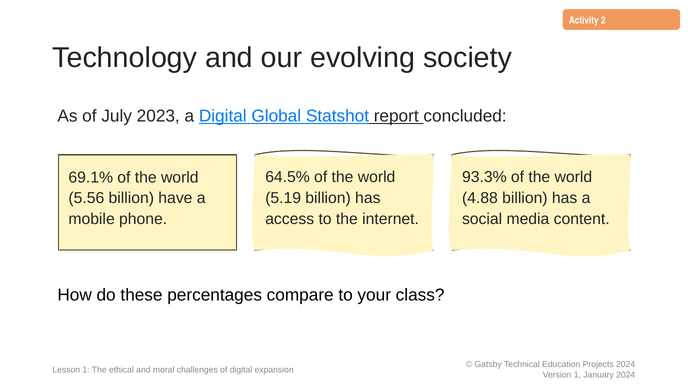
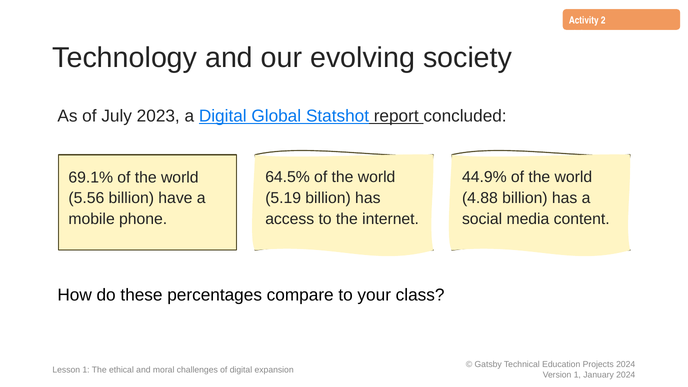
93.3%: 93.3% -> 44.9% (484, 177)
